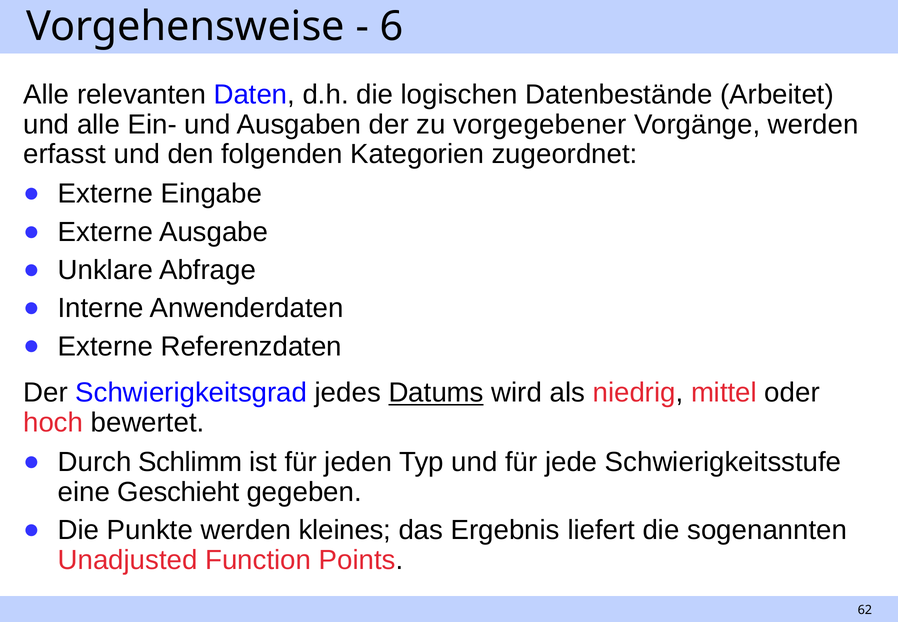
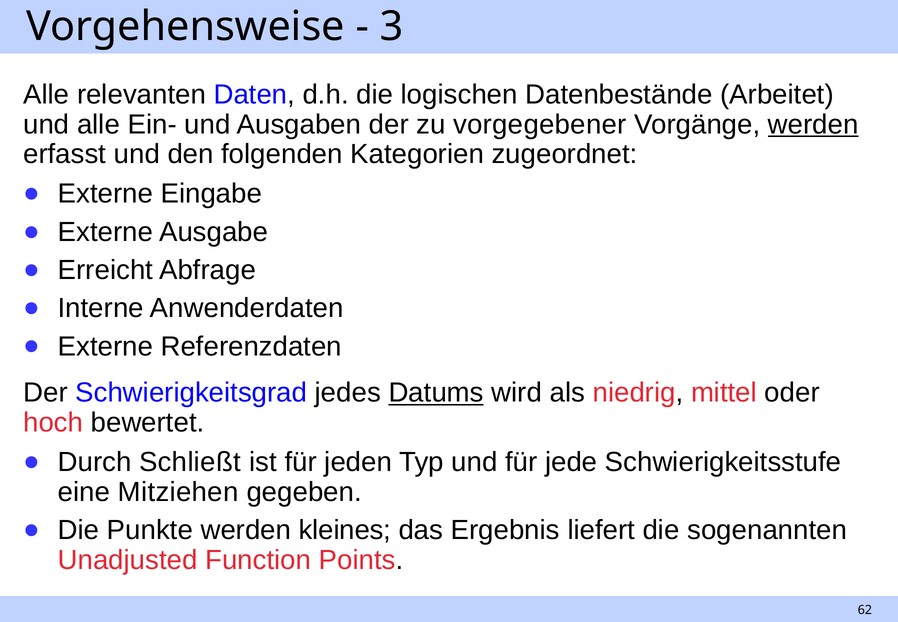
6: 6 -> 3 (392, 26)
werden underline: none -> present (813, 124)
Unklare: Unklare -> Erreicht (105, 270)
Schlimm: Schlimm -> Schließt (190, 462)
Geschieht: Geschieht -> Mitziehen (178, 492)
